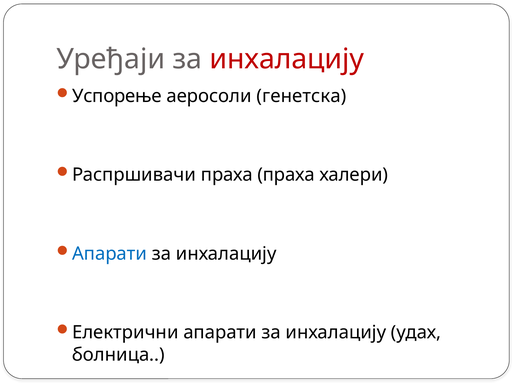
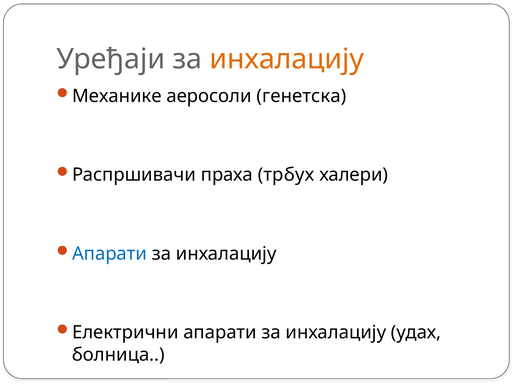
инхалацију colour: red -> orange (287, 59)
Успорење: Успорење -> Механике (117, 96)
праха праха: праха -> трбух (286, 175)
